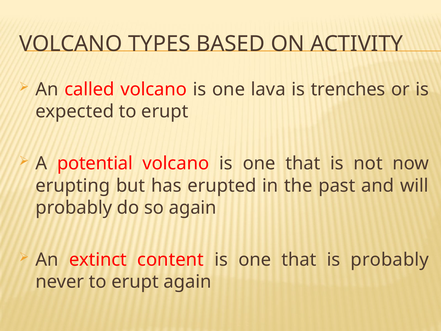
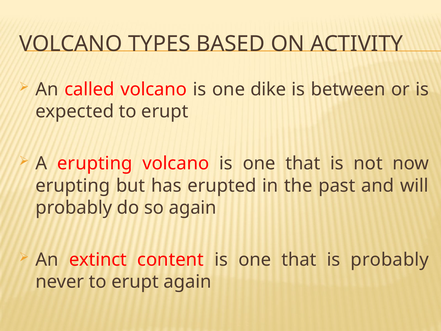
lava: lava -> dike (268, 89)
trenches: trenches -> between (348, 89)
A potential: potential -> erupting (95, 163)
